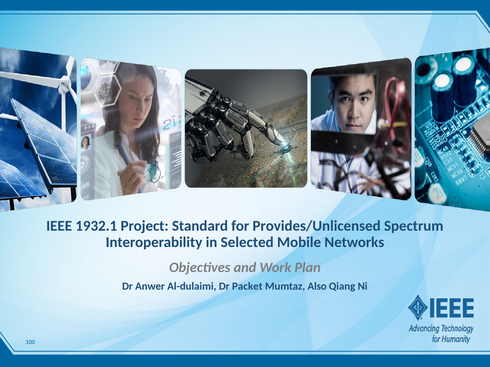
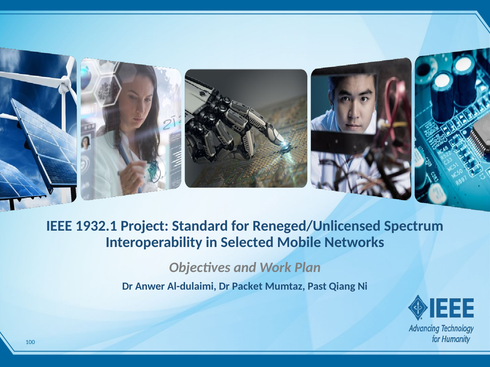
Provides/Unlicensed: Provides/Unlicensed -> Reneged/Unlicensed (317, 226)
Also: Also -> Past (317, 287)
